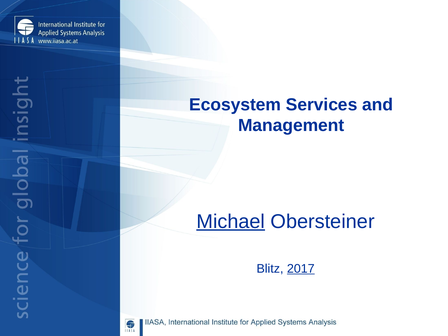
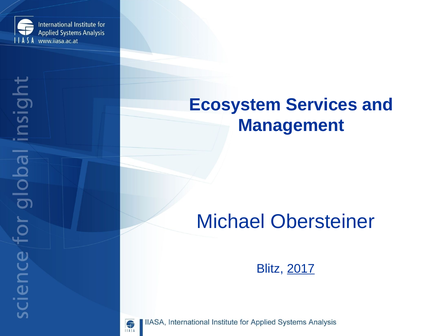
Michael underline: present -> none (231, 222)
